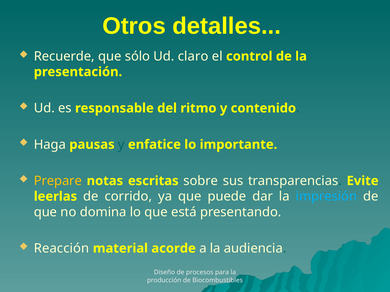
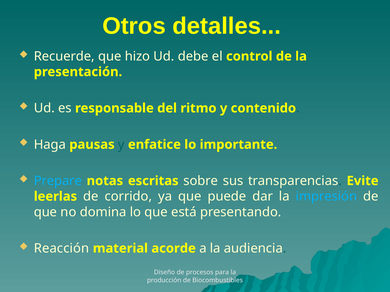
sólo: sólo -> hizo (137, 56)
claro: claro -> debe (193, 56)
Prepare colour: yellow -> light blue (58, 181)
